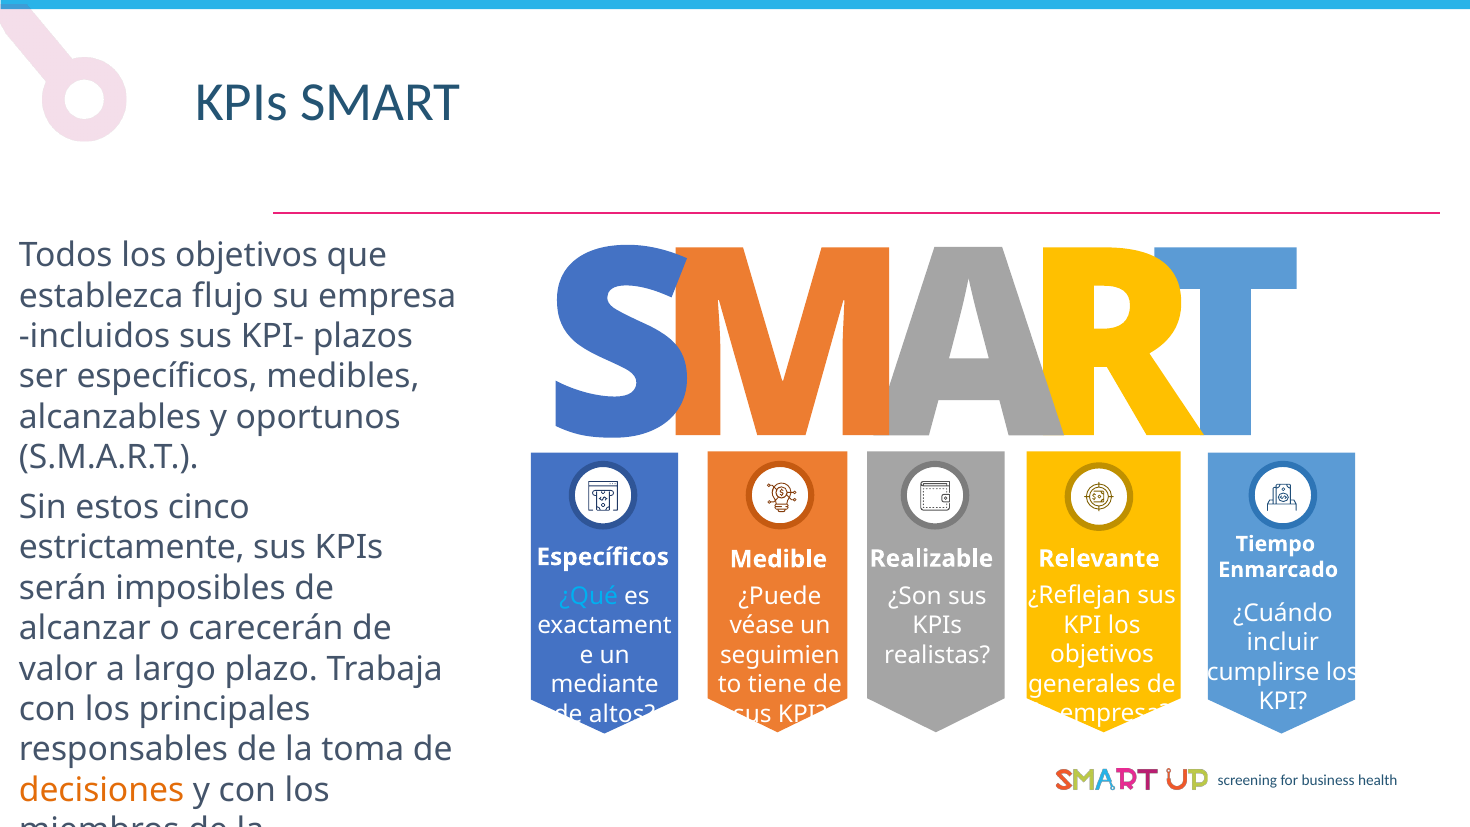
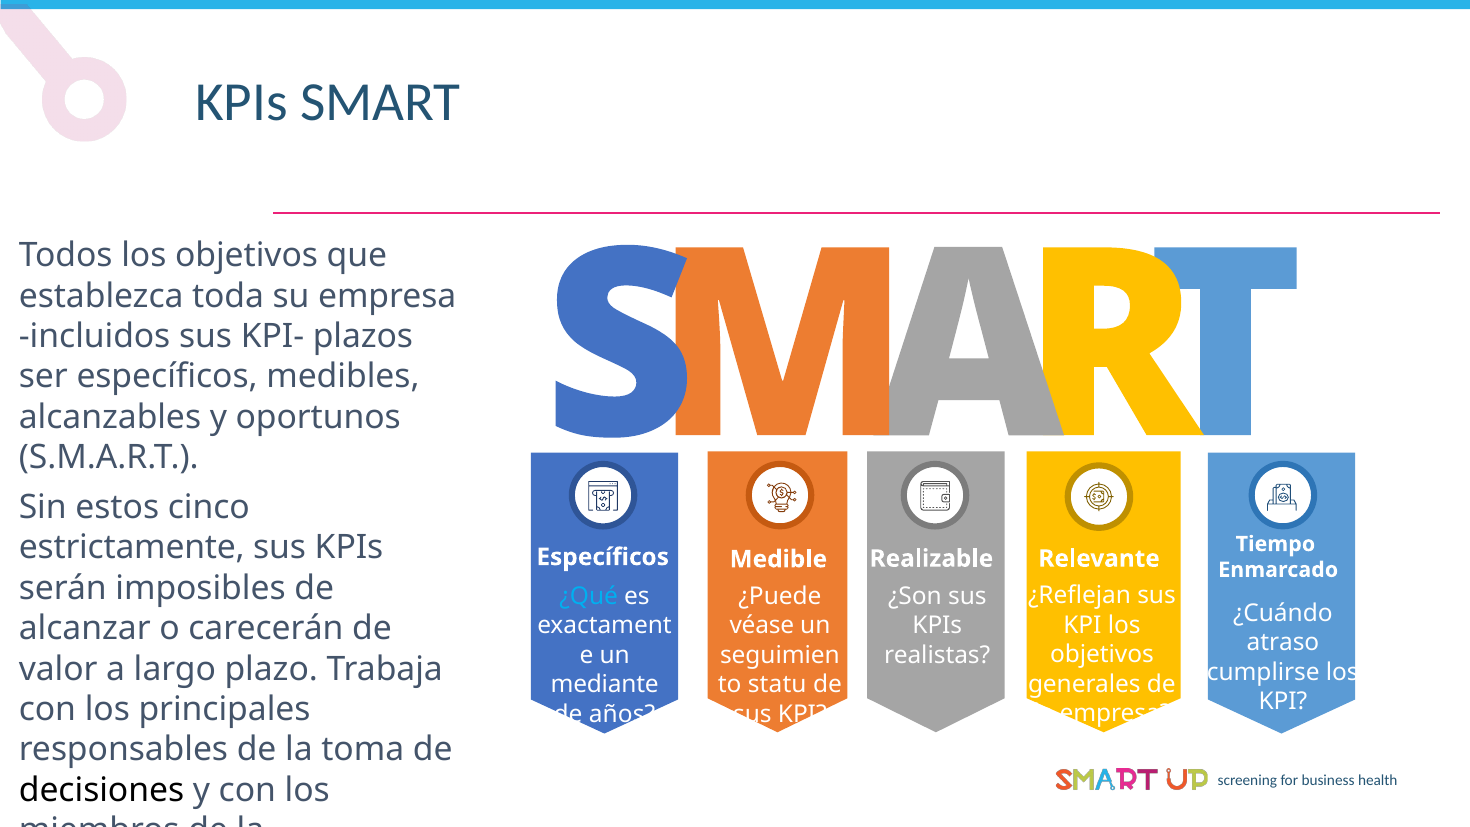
flujo: flujo -> toda (228, 296)
incluir: incluir -> atraso (1283, 643)
tiene: tiene -> statu (777, 685)
altos: altos -> años (622, 714)
decisiones colour: orange -> black (102, 790)
